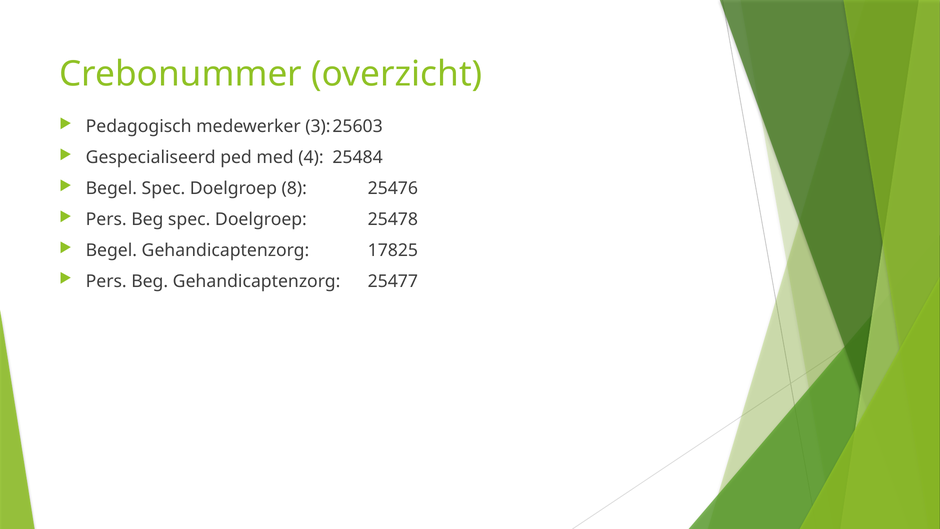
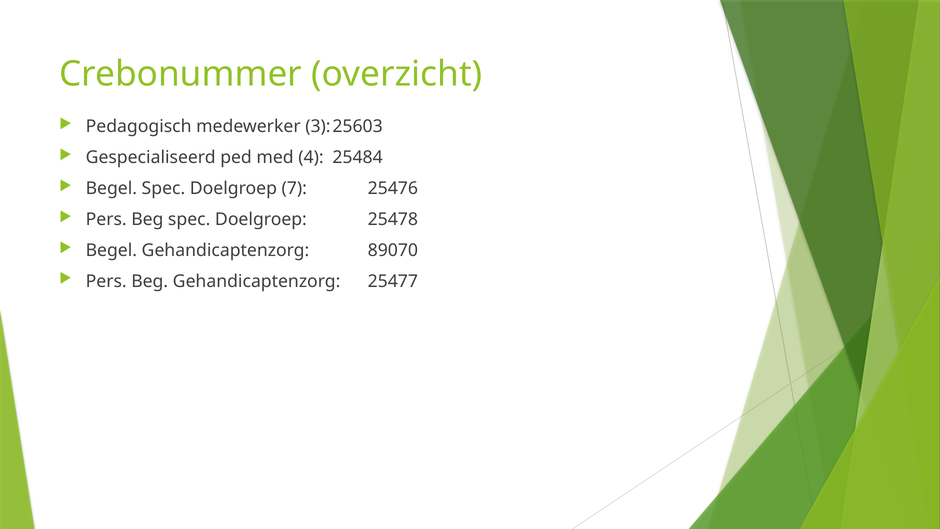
8: 8 -> 7 (294, 188)
17825: 17825 -> 89070 (393, 250)
